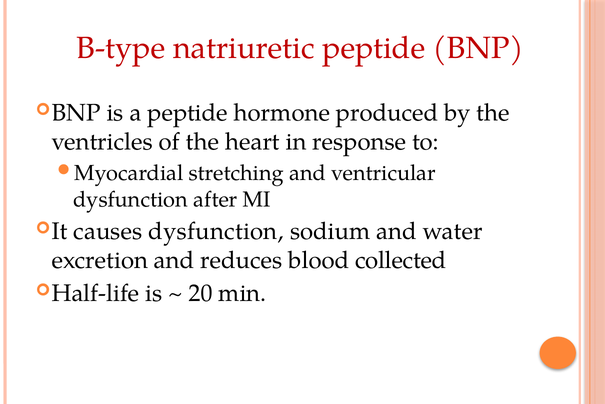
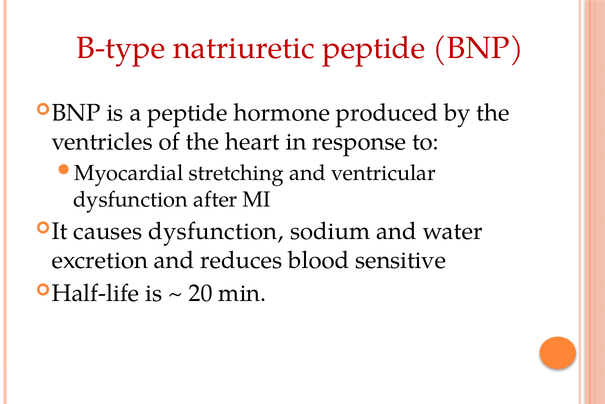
collected: collected -> sensitive (401, 260)
